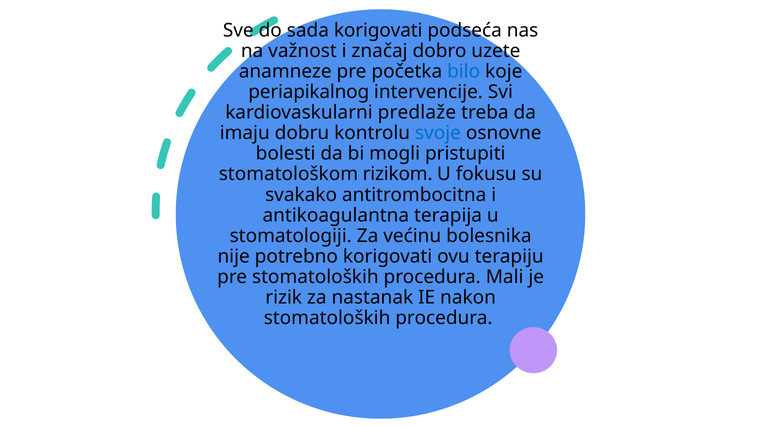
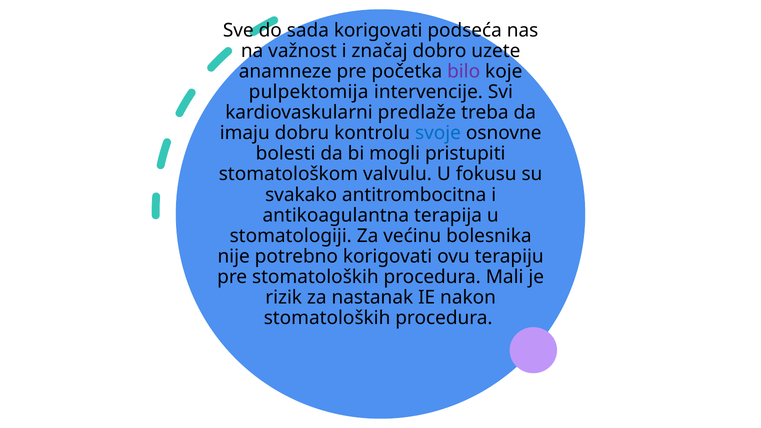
bilo colour: blue -> purple (464, 72)
periapikalnog: periapikalnog -> pulpektomija (309, 92)
rizikom: rizikom -> valvulu (397, 174)
